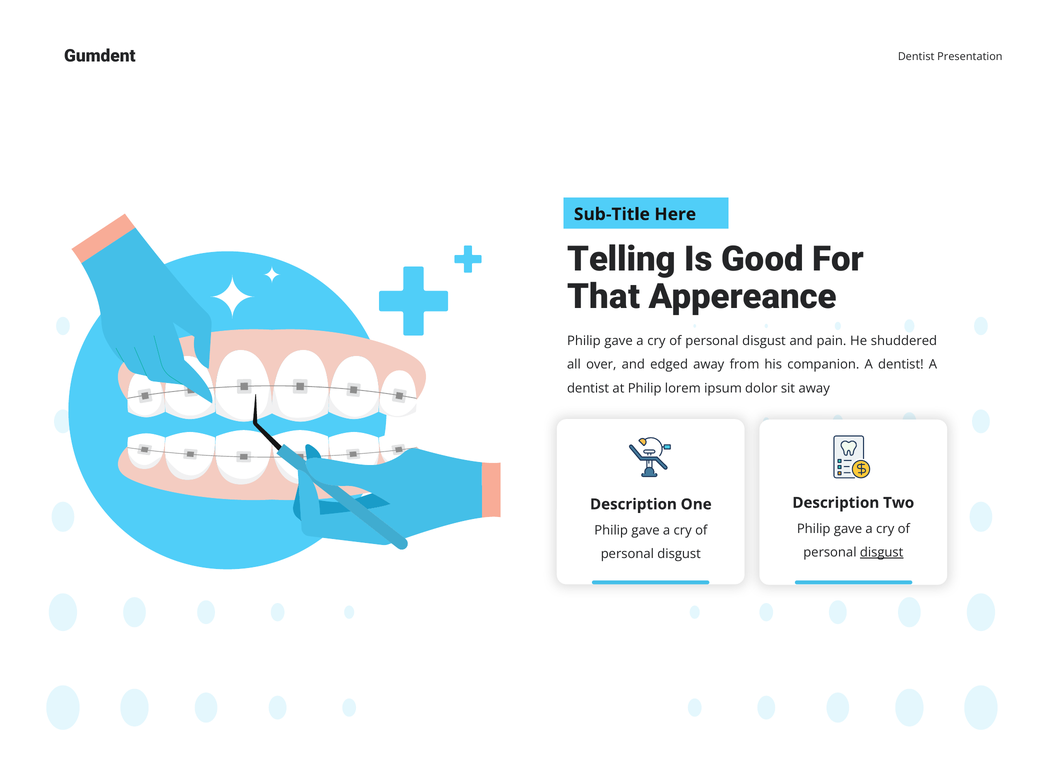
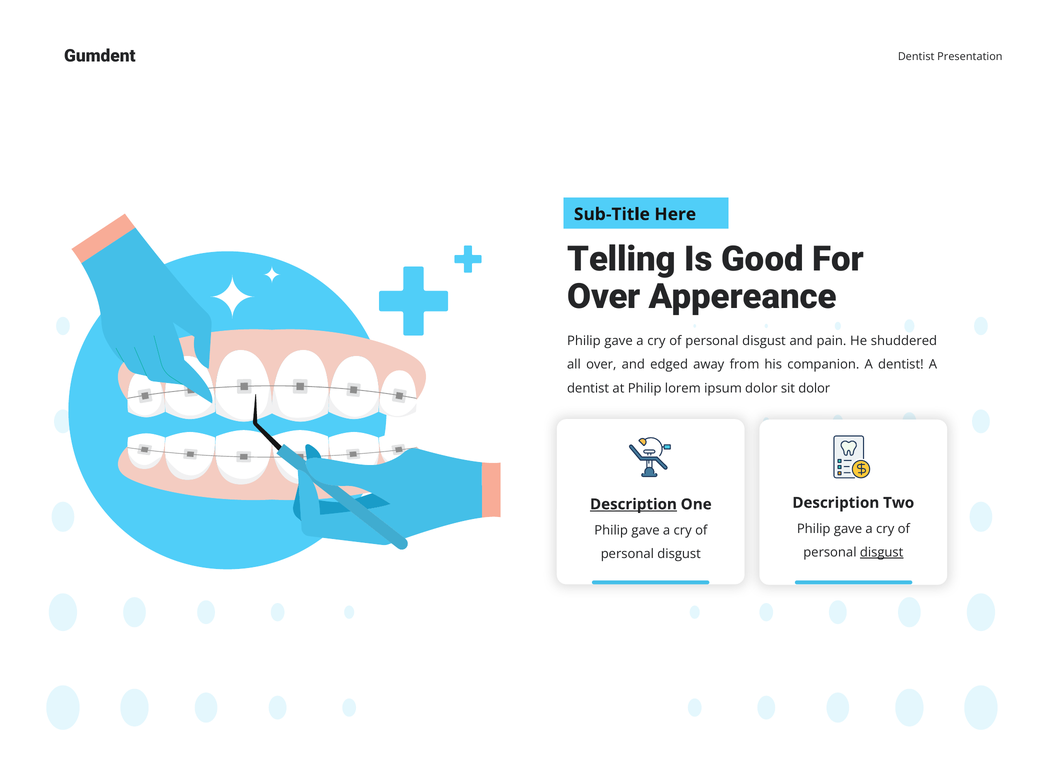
That: That -> Over (604, 297)
sit away: away -> dolor (814, 388)
Description underline: none -> present (633, 504)
